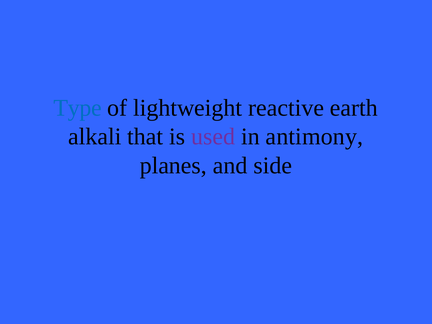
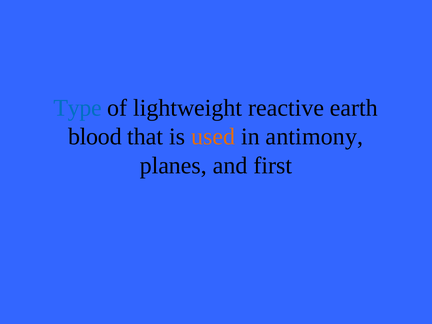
alkali: alkali -> blood (95, 137)
used colour: purple -> orange (213, 137)
side: side -> first (273, 165)
